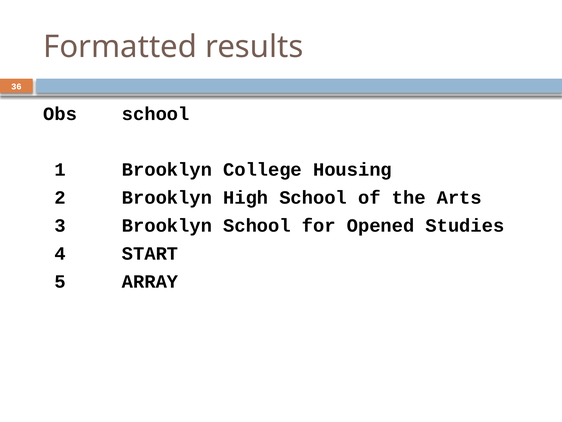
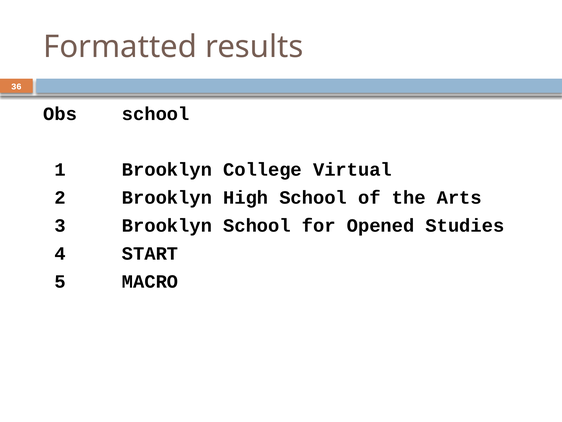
Housing: Housing -> Virtual (352, 170)
ARRAY: ARRAY -> MACRO (150, 281)
